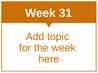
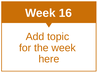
31: 31 -> 16 (65, 13)
